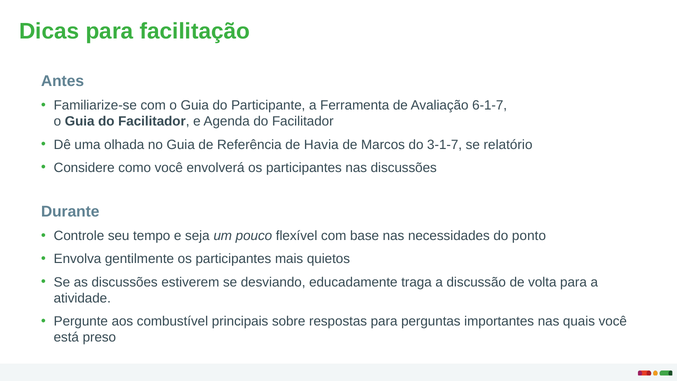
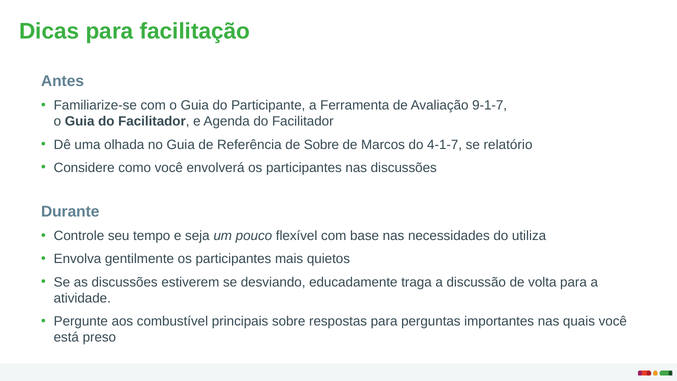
6-1-7: 6-1-7 -> 9-1-7 (490, 105)
de Havia: Havia -> Sobre (321, 145)
3-1-7: 3-1-7 -> 4-1-7 (445, 145)
ponto: ponto -> utiliza (529, 236)
